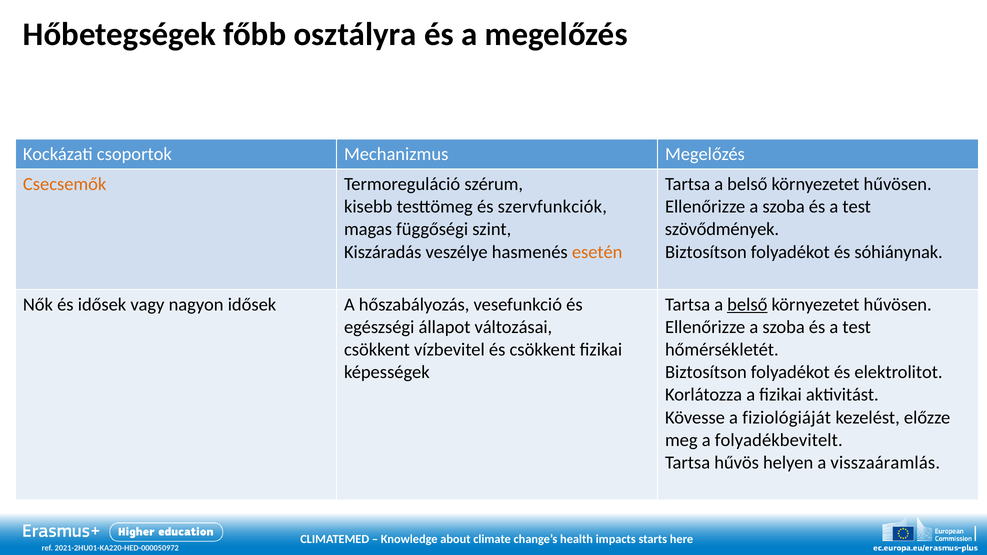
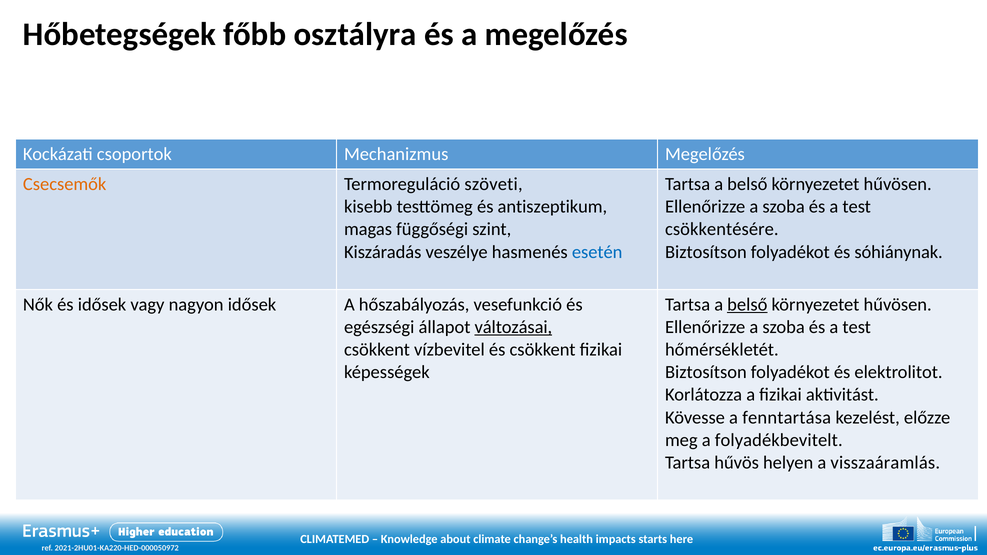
szérum: szérum -> szöveti (494, 184)
szervfunkciók: szervfunkciók -> antiszeptikum (552, 207)
szövődmények: szövődmények -> csökkentésére (722, 229)
esetén colour: orange -> blue (597, 252)
változásai underline: none -> present (513, 327)
fiziológiáját: fiziológiáját -> fenntartása (787, 418)
